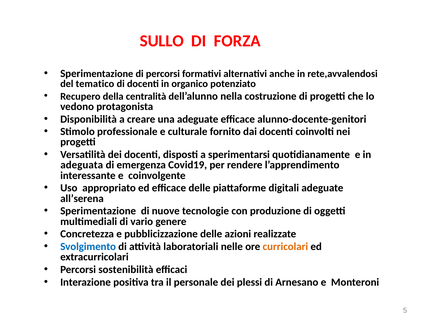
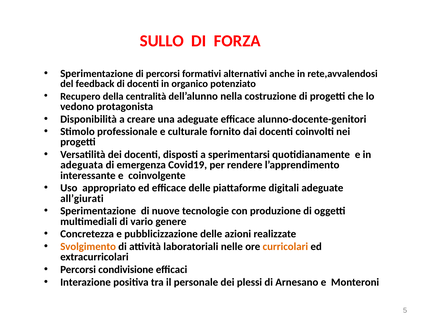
tematico: tematico -> feedback (95, 84)
all’serena: all’serena -> all’giurati (82, 198)
Svolgimento colour: blue -> orange (88, 246)
sostenibilità: sostenibilità -> condivisione (126, 269)
